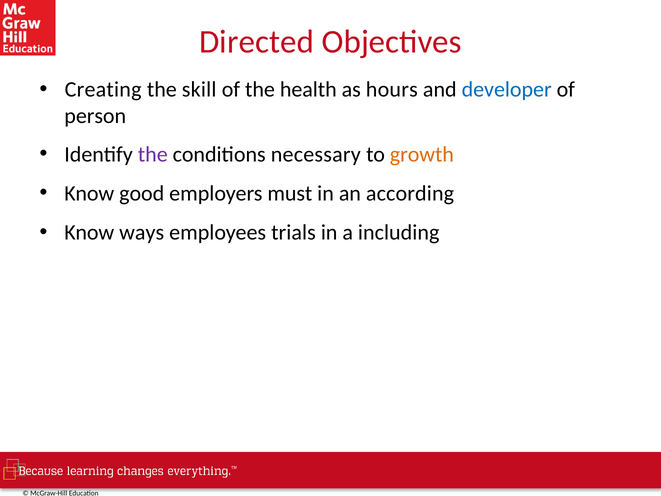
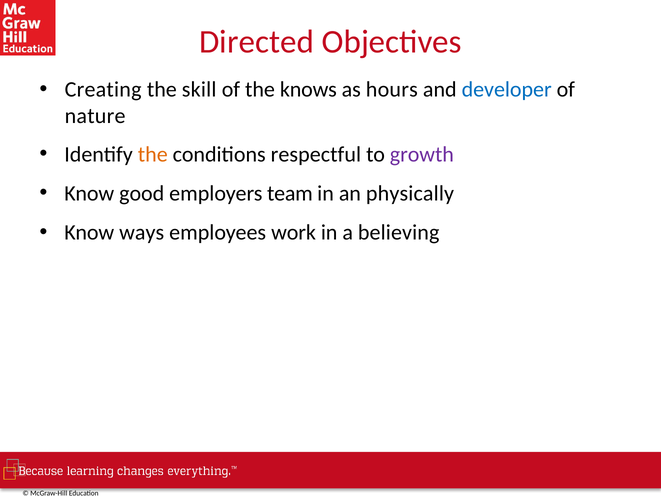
health: health -> knows (308, 90)
person: person -> nature (95, 116)
the colour: purple -> orange (153, 154)
necessary: necessary -> respectful (316, 154)
growth colour: orange -> purple (422, 154)
must: must -> team (290, 193)
according: according -> physically (410, 193)
trials: trials -> work (294, 232)
including: including -> believing (399, 232)
